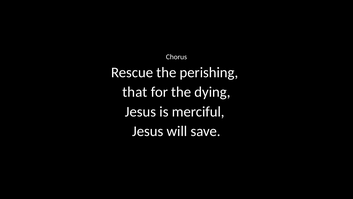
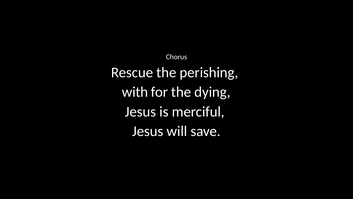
that: that -> with (135, 92)
